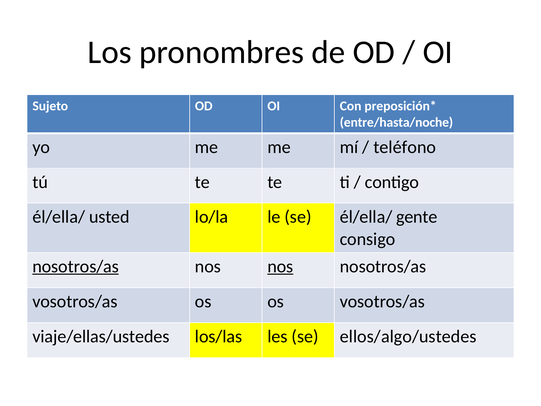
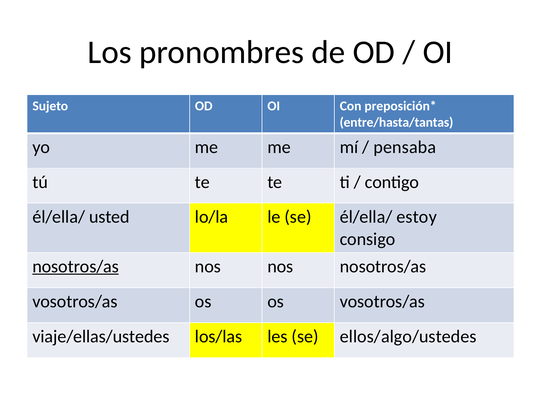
entre/hasta/noche: entre/hasta/noche -> entre/hasta/tantas (396, 122)
teléfono: teléfono -> pensaba (405, 147)
gente: gente -> estoy (417, 217)
nos underline: present -> none (280, 266)
